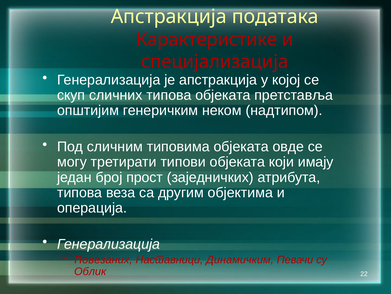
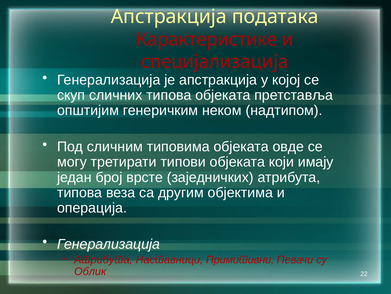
прост: прост -> врсте (145, 177)
Повезаних: Повезаних -> Атрибута (103, 259)
Динамичким: Динамичким -> Примитивни (240, 259)
